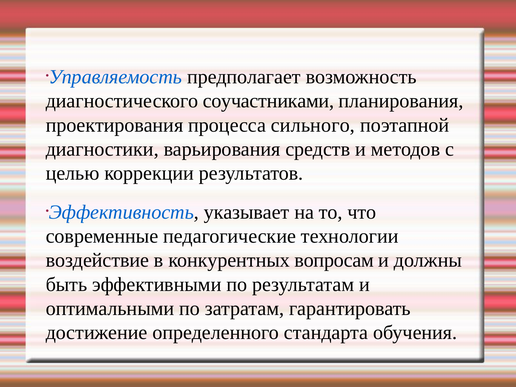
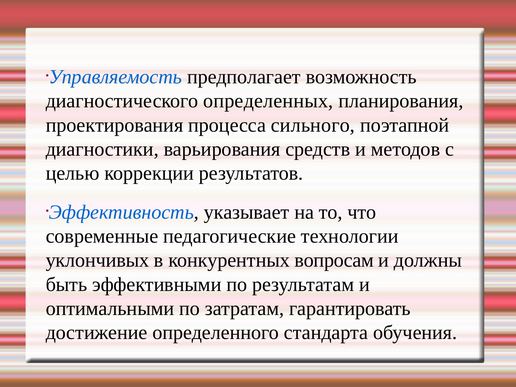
соучастниками: соучастниками -> определенных (268, 101)
воздействие: воздействие -> уклончивых (97, 260)
